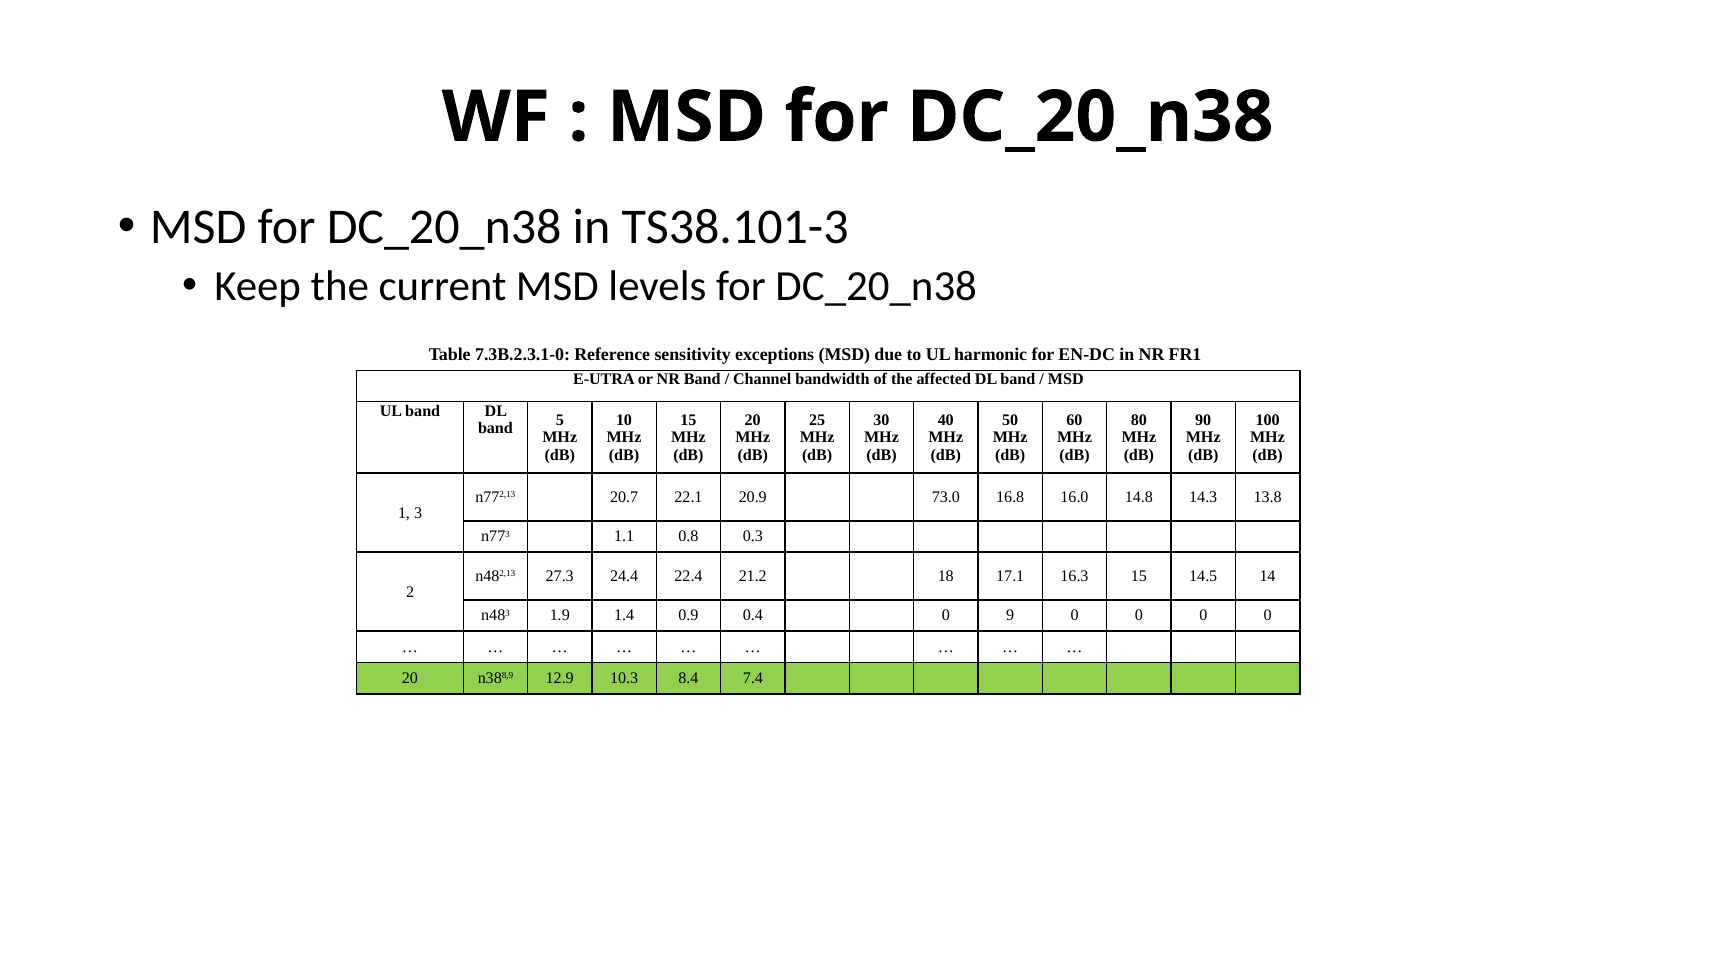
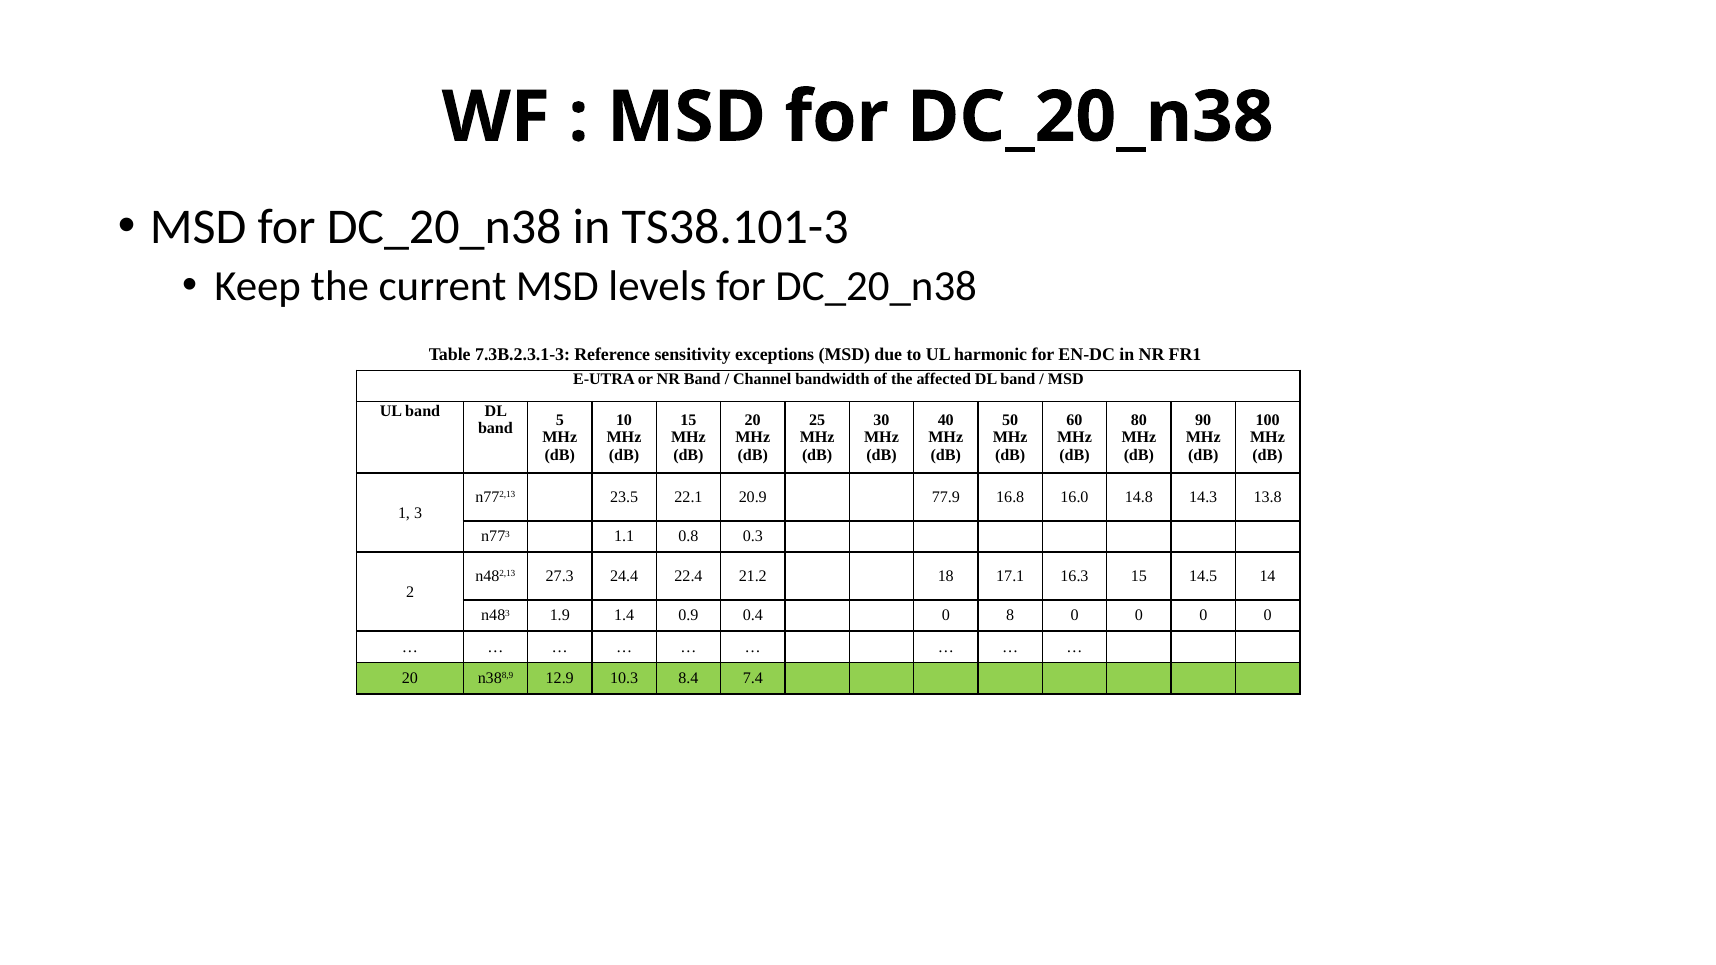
7.3B.2.3.1-0: 7.3B.2.3.1-0 -> 7.3B.2.3.1-3 (523, 354)
20.7: 20.7 -> 23.5 (624, 497)
73.0: 73.0 -> 77.9 (946, 497)
9: 9 -> 8 (1010, 616)
